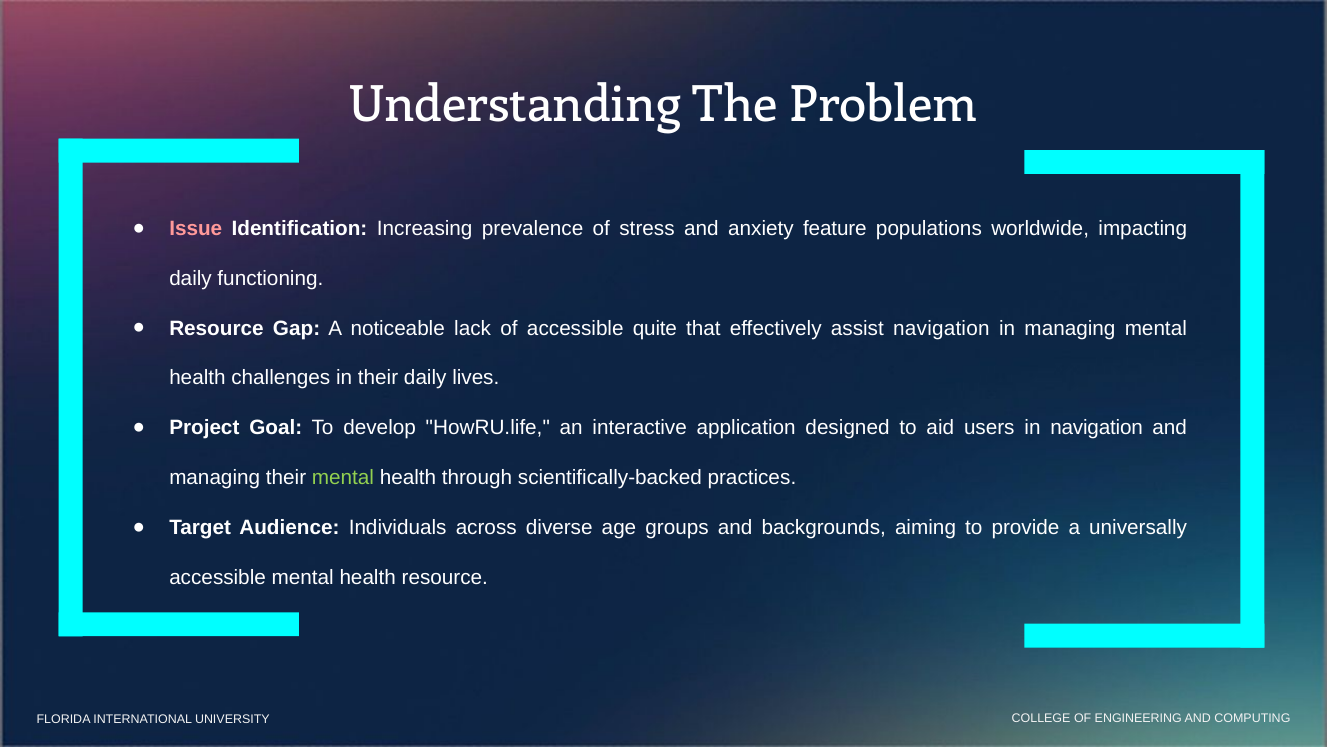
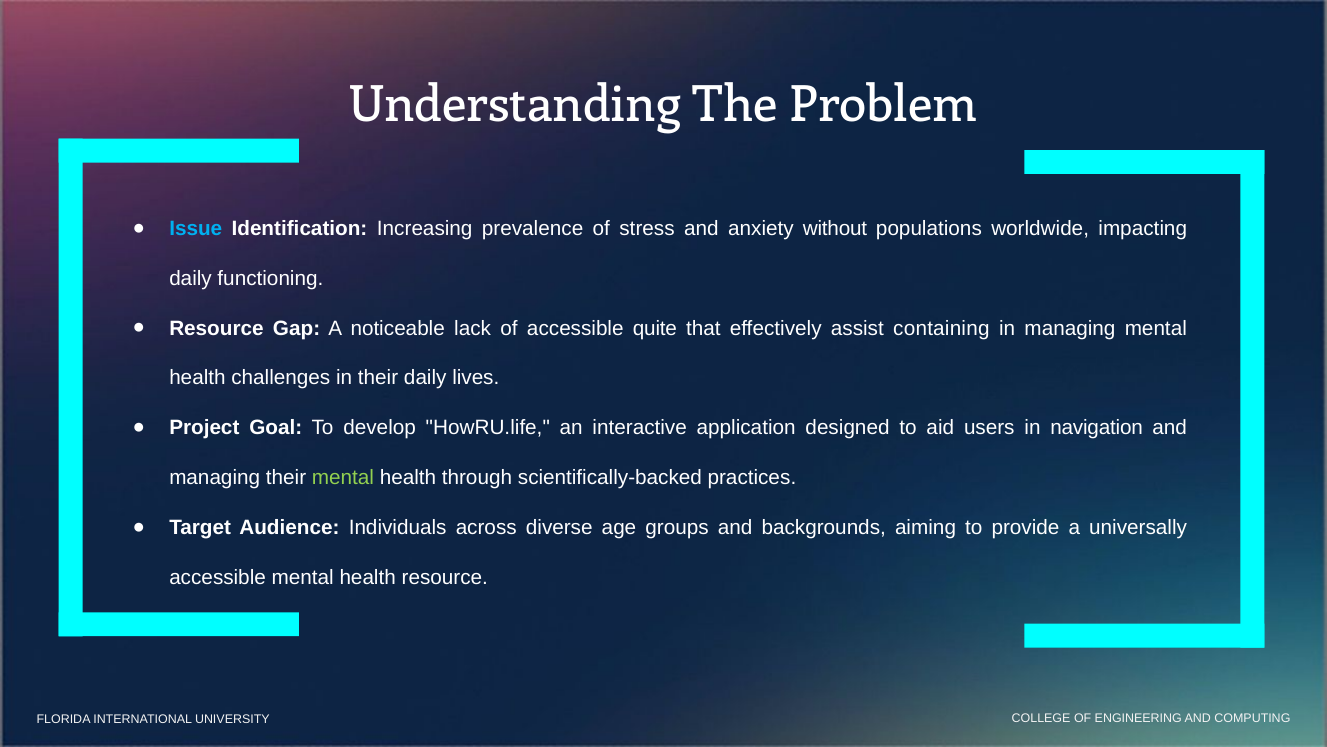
Issue colour: pink -> light blue (196, 228)
feature: feature -> without (835, 228)
assist navigation: navigation -> containing (941, 328)
